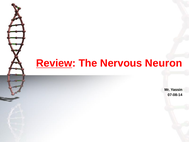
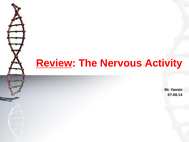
Neuron: Neuron -> Activity (164, 63)
